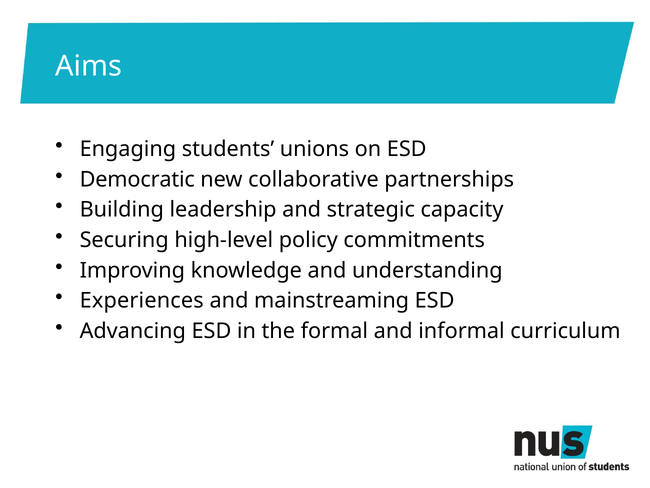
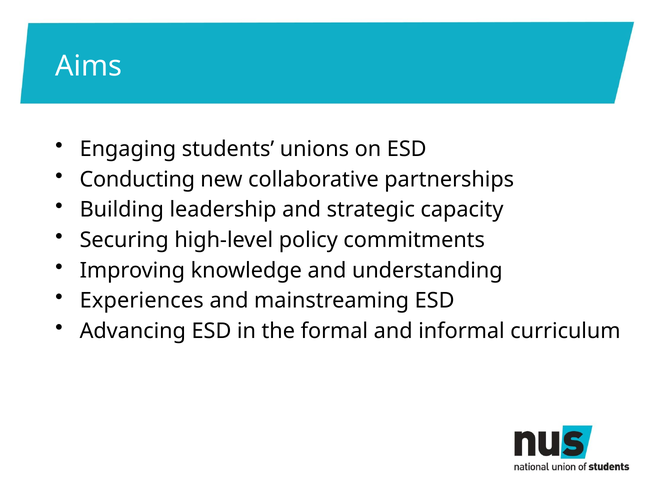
Democratic: Democratic -> Conducting (137, 179)
